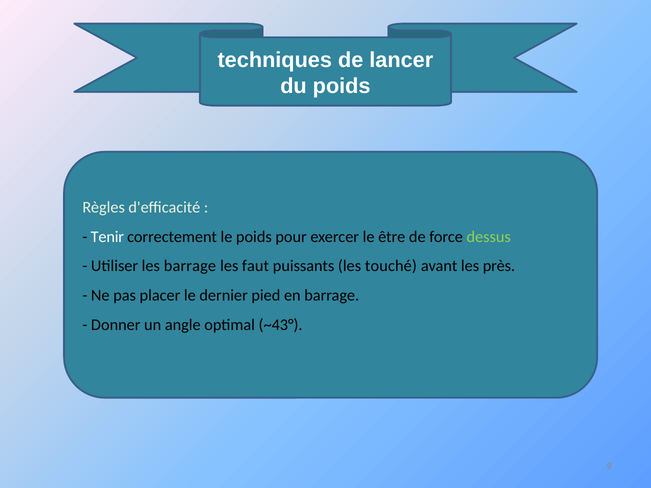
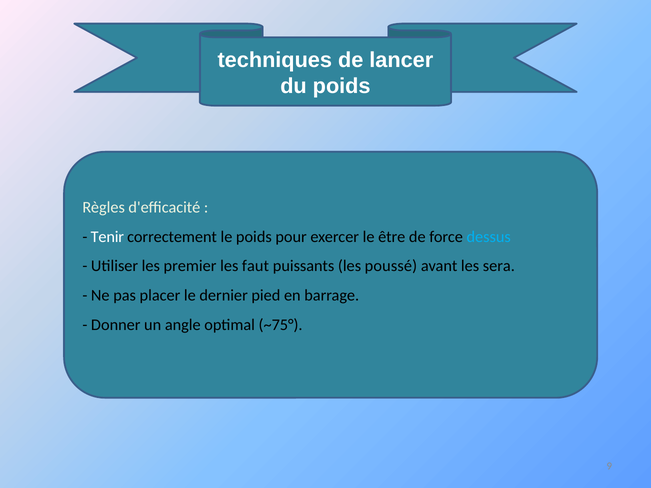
dessus colour: light green -> light blue (489, 237)
les barrage: barrage -> premier (190, 266)
touché: touché -> poussé (391, 266)
près: près -> sera (499, 266)
~43°: ~43° -> ~75° (281, 325)
